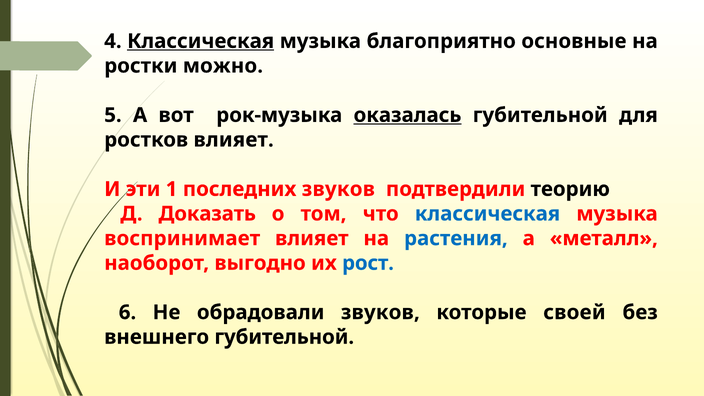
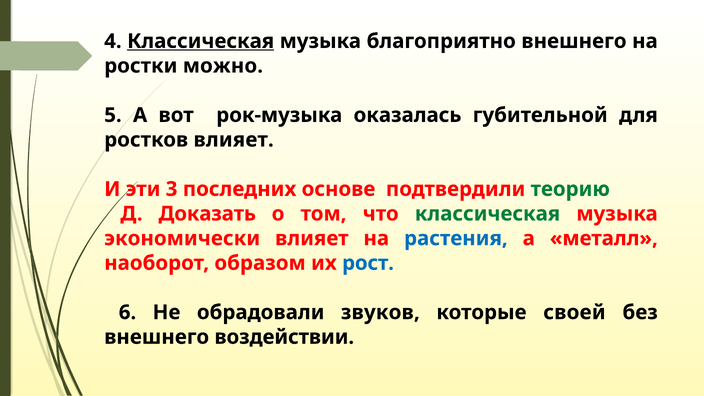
благоприятно основные: основные -> внешнего (574, 41)
оказалась underline: present -> none (408, 115)
1: 1 -> 3 (172, 189)
последних звуков: звуков -> основе (338, 189)
теорию colour: black -> green (570, 189)
классическая colour: blue -> green (488, 214)
воспринимает: воспринимает -> экономически (182, 238)
выгодно: выгодно -> образом (260, 263)
внешнего губительной: губительной -> воздействии (284, 337)
